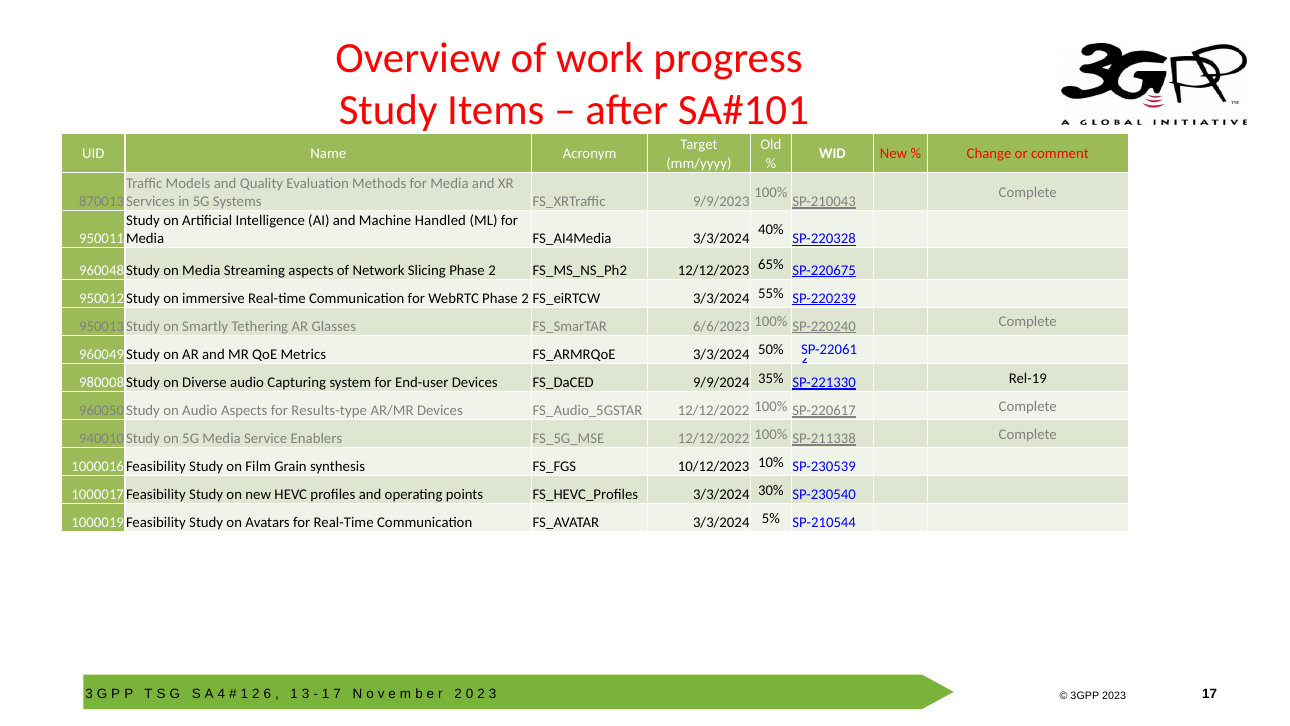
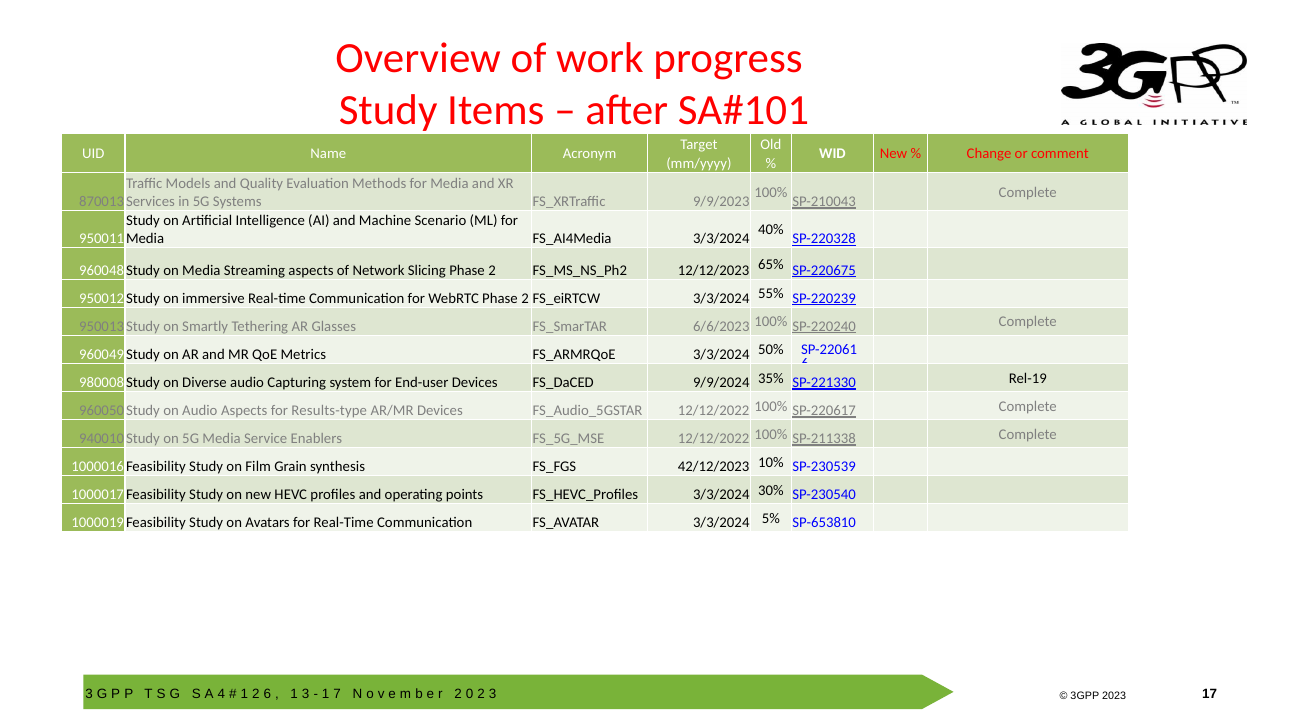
Handled: Handled -> Scenario (440, 221)
10/12/2023: 10/12/2023 -> 42/12/2023 (714, 466)
SP-210544: SP-210544 -> SP-653810 (824, 522)
